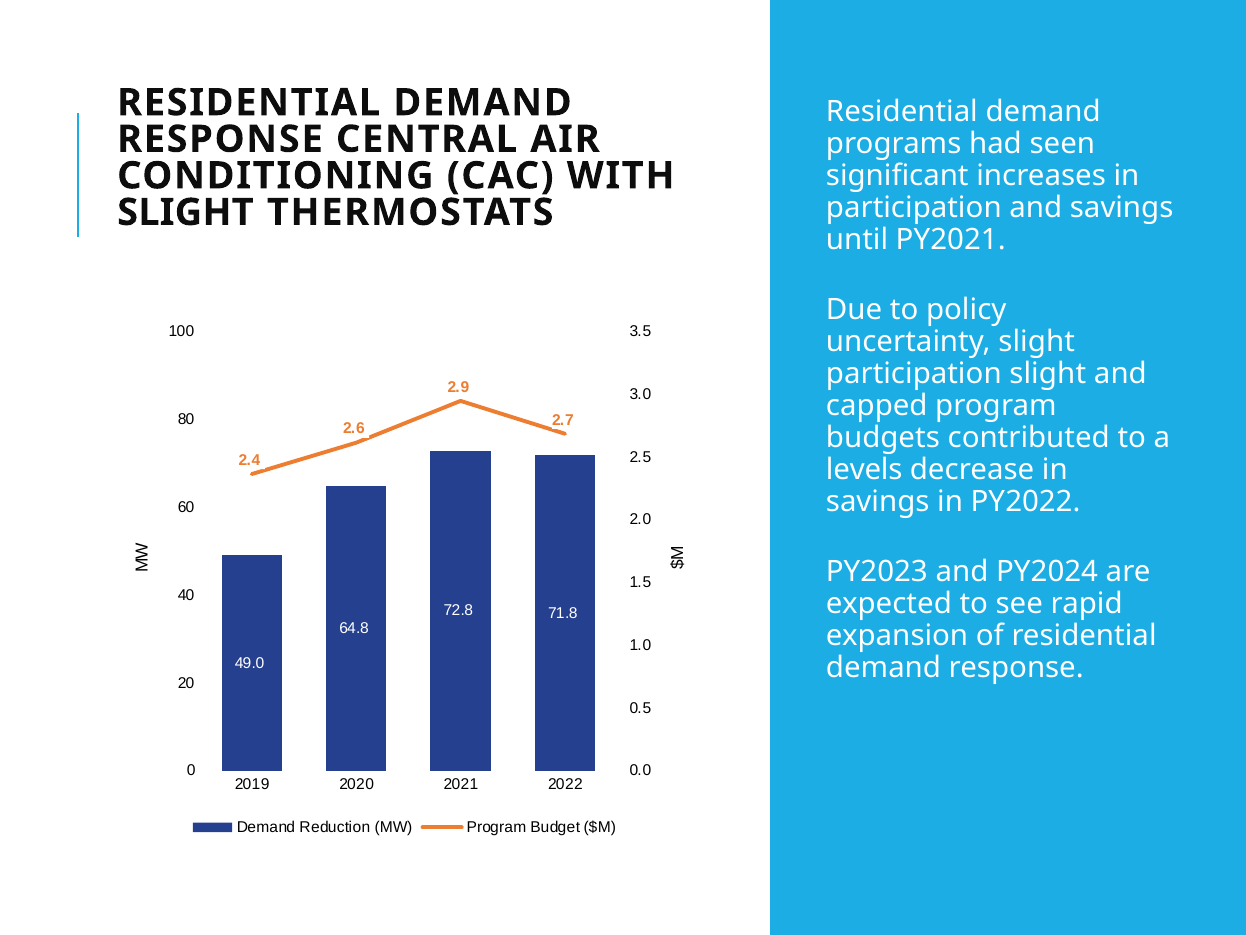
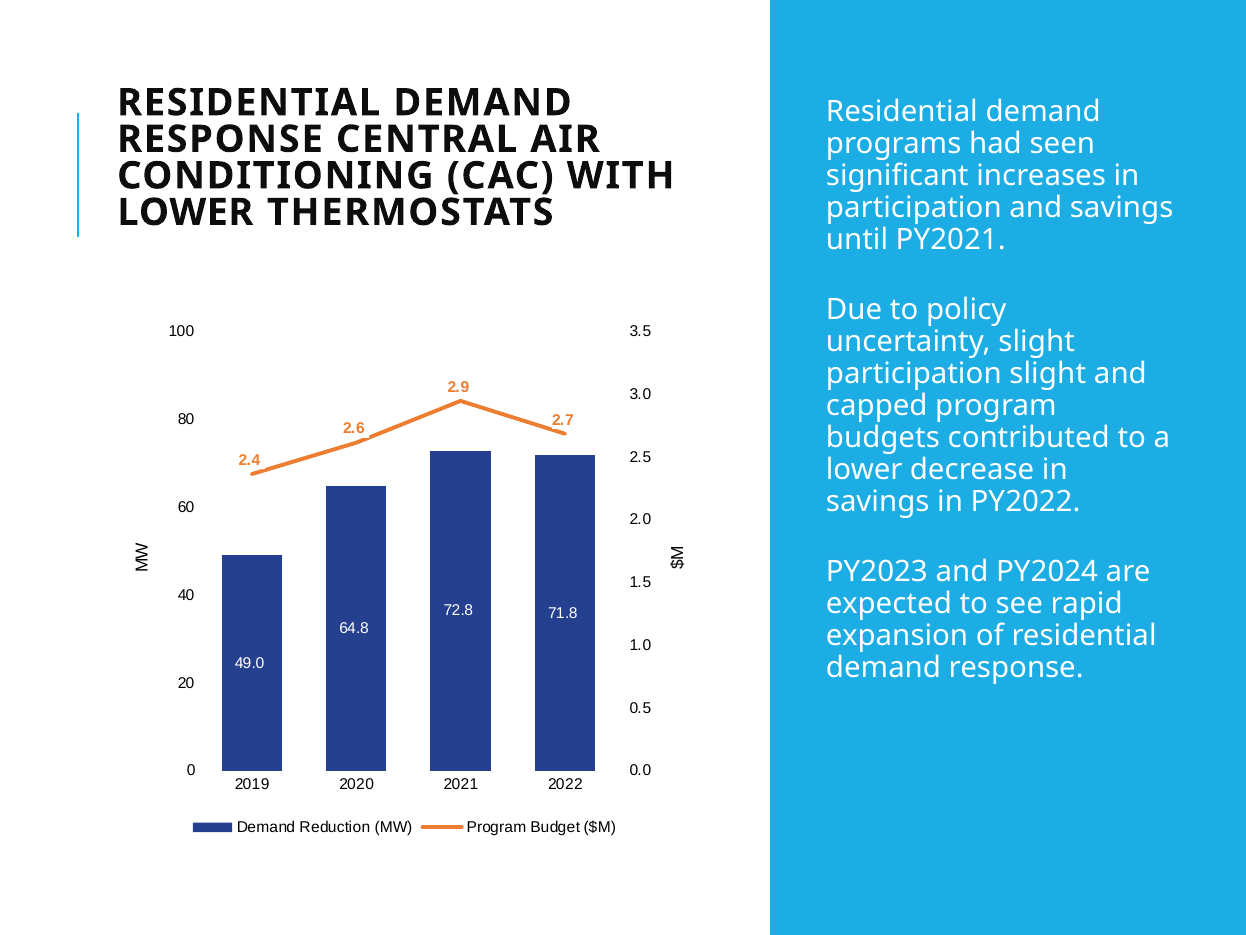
SLIGHT: SLIGHT -> LOWER (185, 212)
levels: levels -> lower (864, 469)
